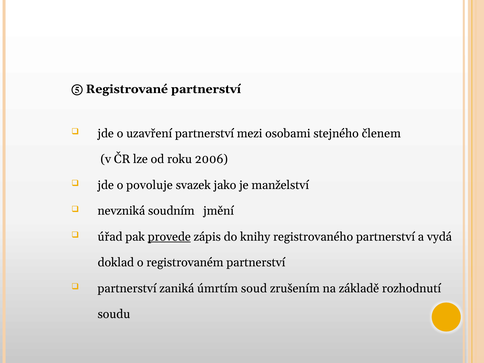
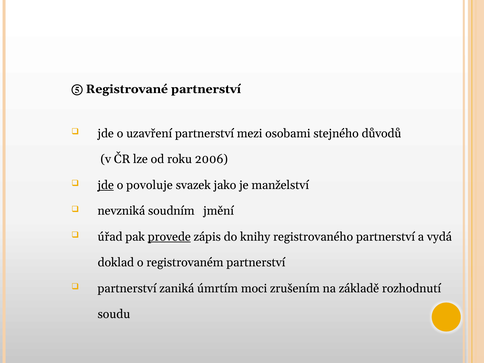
členem: členem -> důvodů (381, 133)
jde underline: none -> present (106, 185)
soud: soud -> moci (254, 288)
